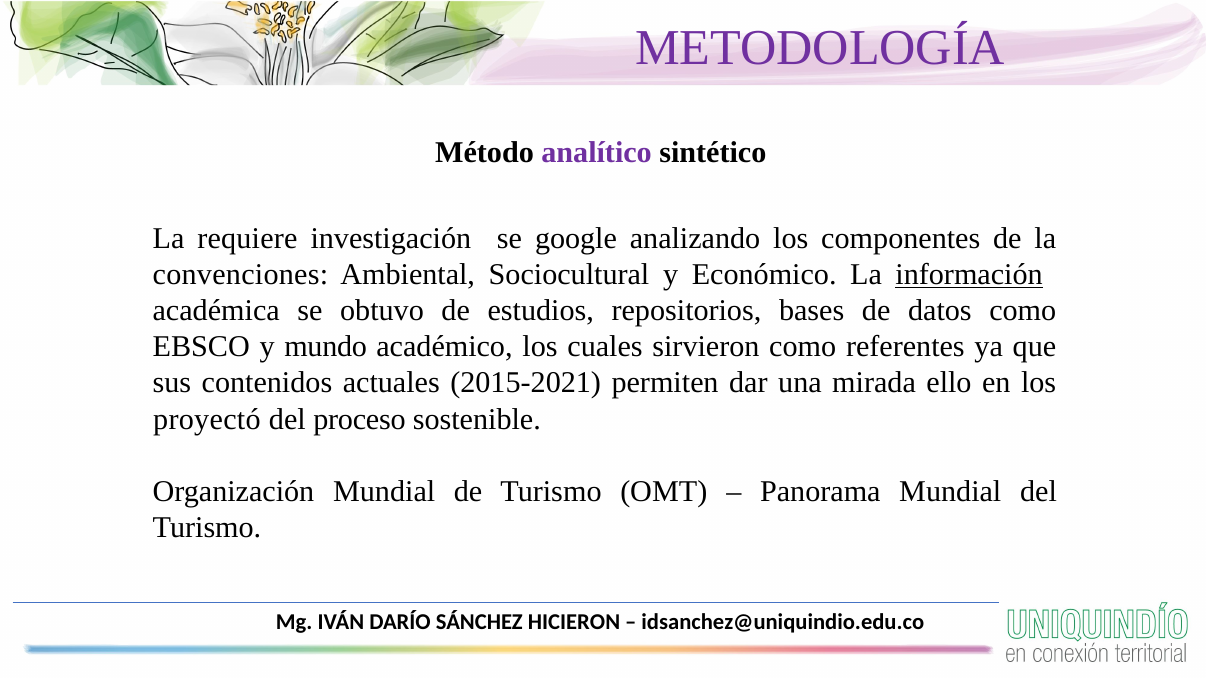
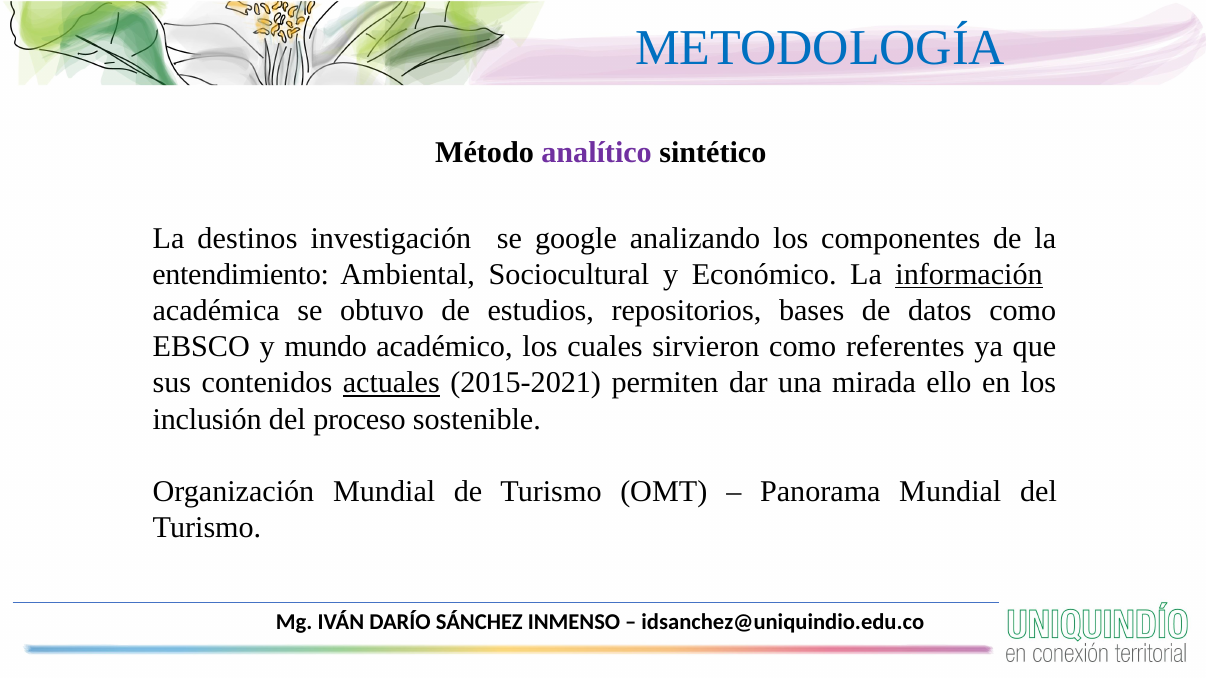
METODOLOGÍA colour: purple -> blue (820, 48)
requiere: requiere -> destinos (247, 238)
convenciones: convenciones -> entendimiento (241, 275)
actuales underline: none -> present (391, 383)
proyectó: proyectó -> inclusión (207, 419)
HICIERON: HICIERON -> INMENSO (574, 622)
